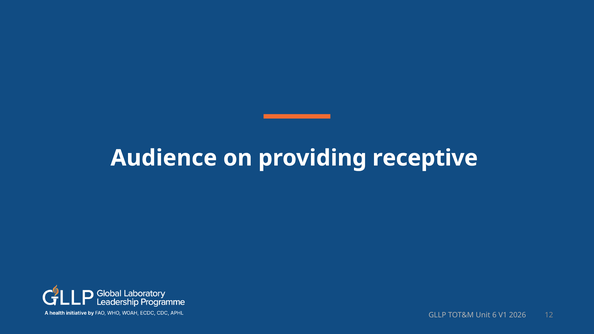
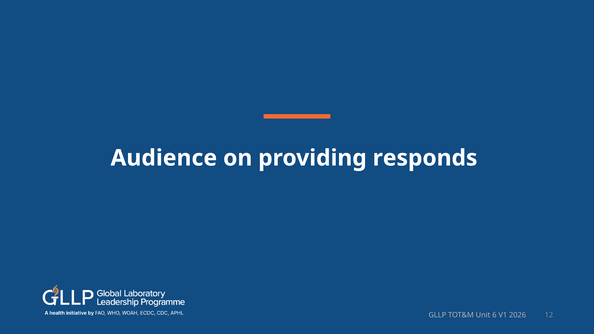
receptive: receptive -> responds (425, 158)
